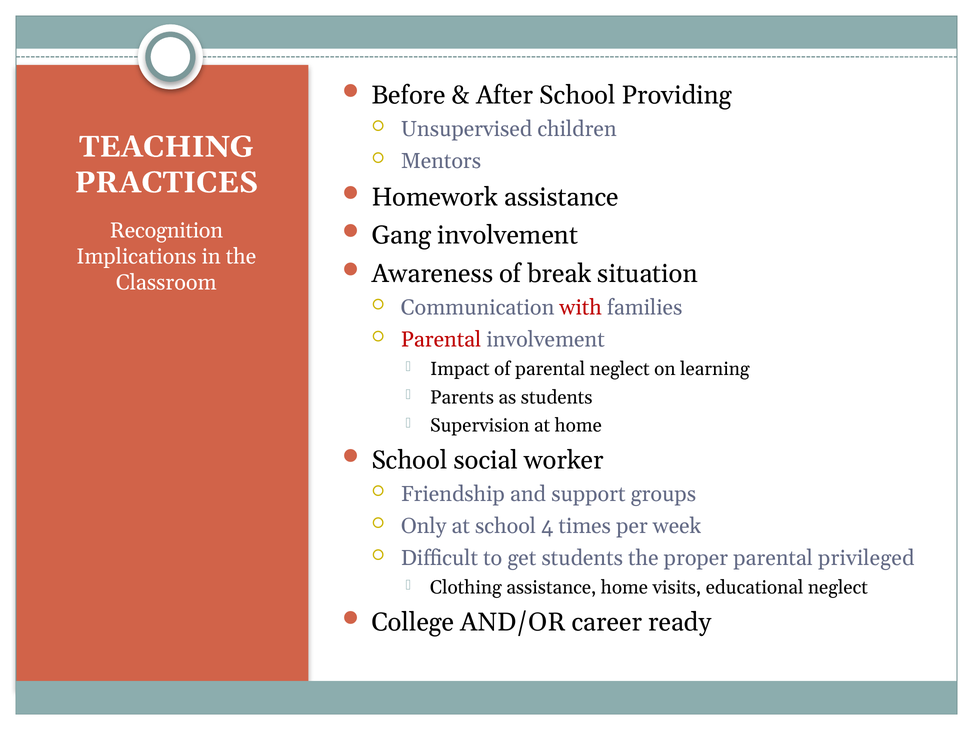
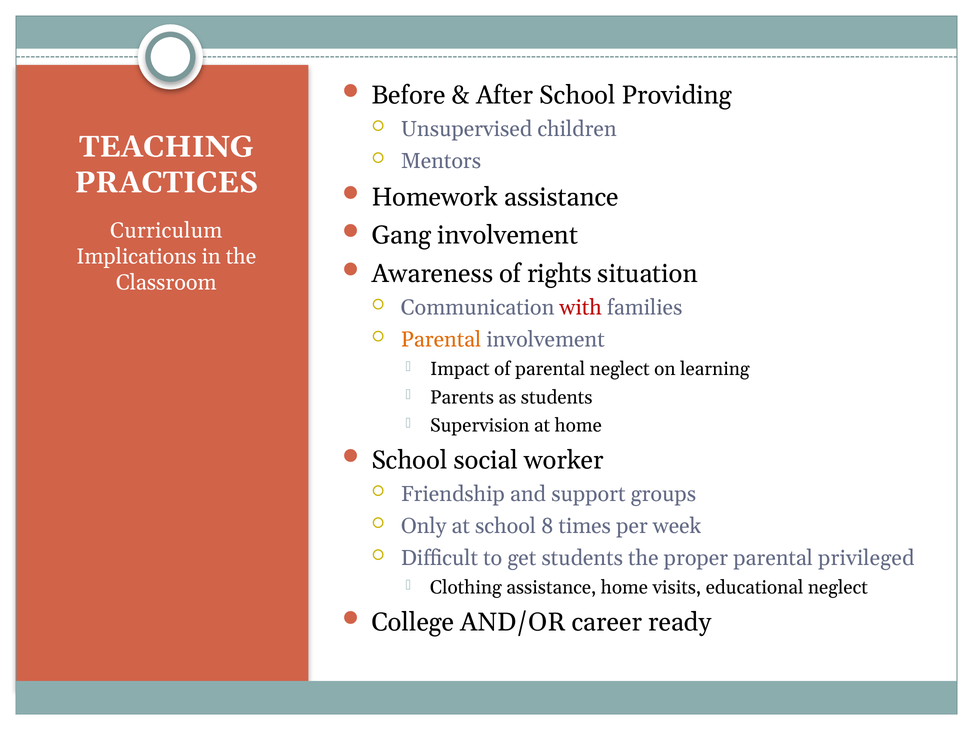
Recognition: Recognition -> Curriculum (166, 230)
break: break -> rights (560, 273)
Parental colour: red -> orange (441, 339)
4: 4 -> 8 (547, 526)
